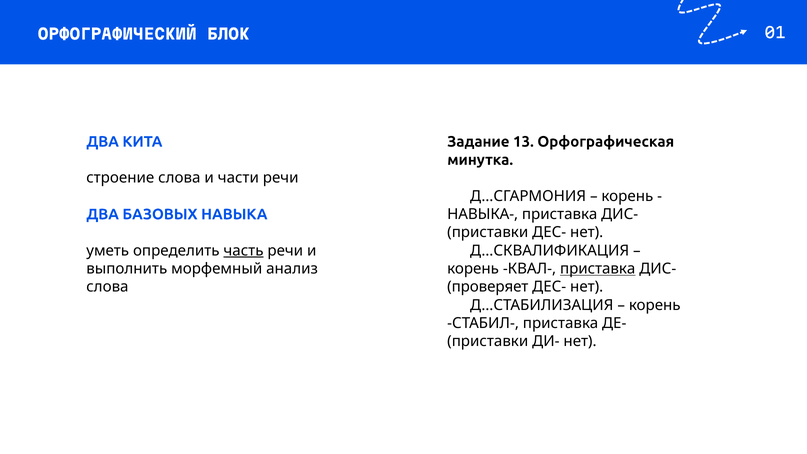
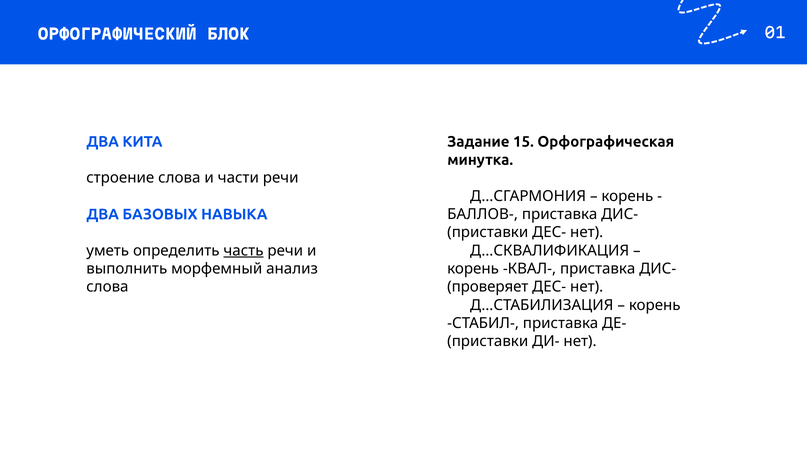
13: 13 -> 15 (523, 142)
НАВЫКА-: НАВЫКА- -> БАЛЛОВ- (483, 214)
приставка underline: present -> none (598, 269)
